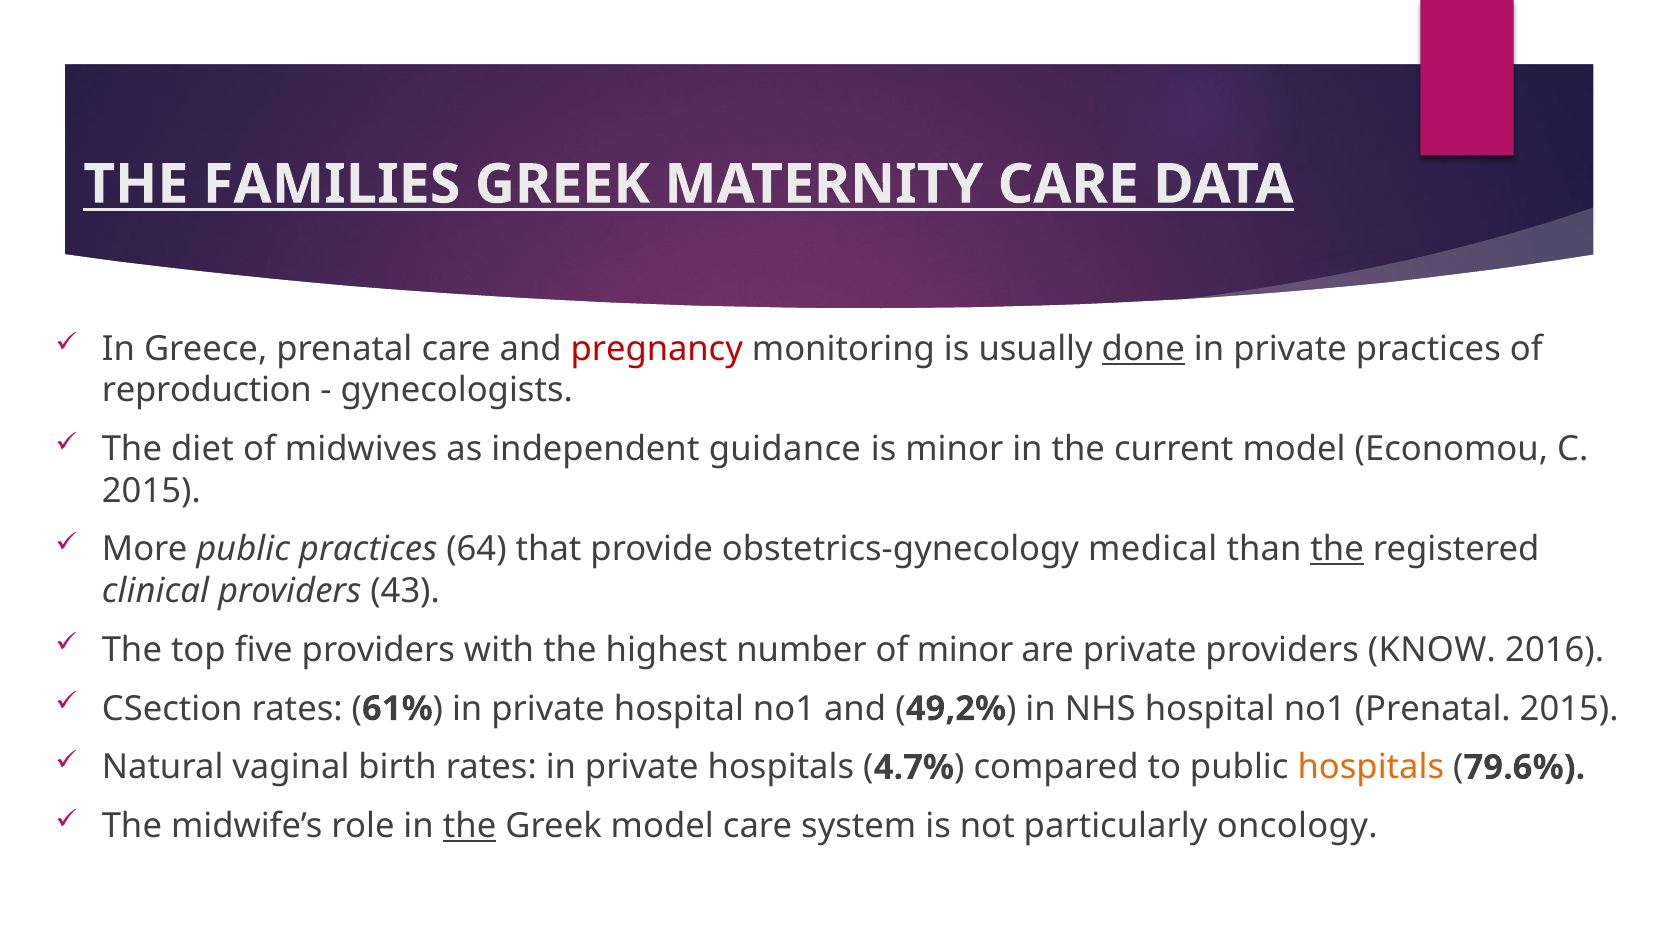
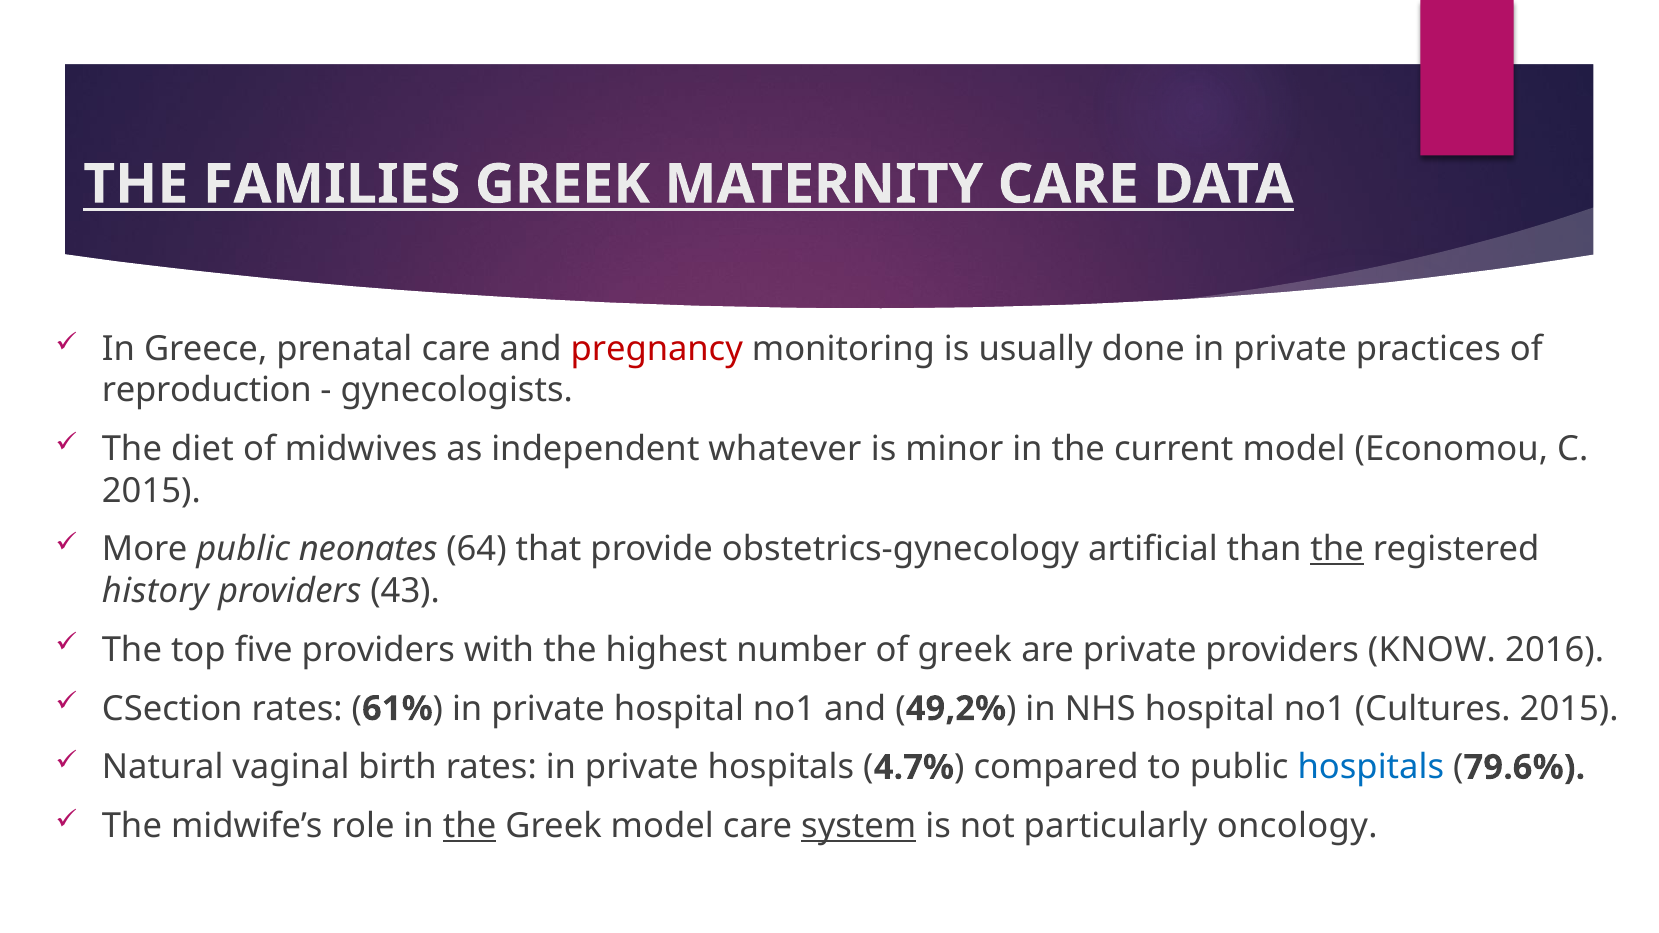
done underline: present -> none (1143, 349)
guidance: guidance -> whatever (785, 449)
public practices: practices -> neonates (368, 550)
medical: medical -> artificial (1153, 550)
clinical: clinical -> history (155, 591)
of minor: minor -> greek (965, 650)
no1 Prenatal: Prenatal -> Cultures (1433, 709)
hospitals colour: orange -> blue (1371, 768)
system underline: none -> present (859, 826)
